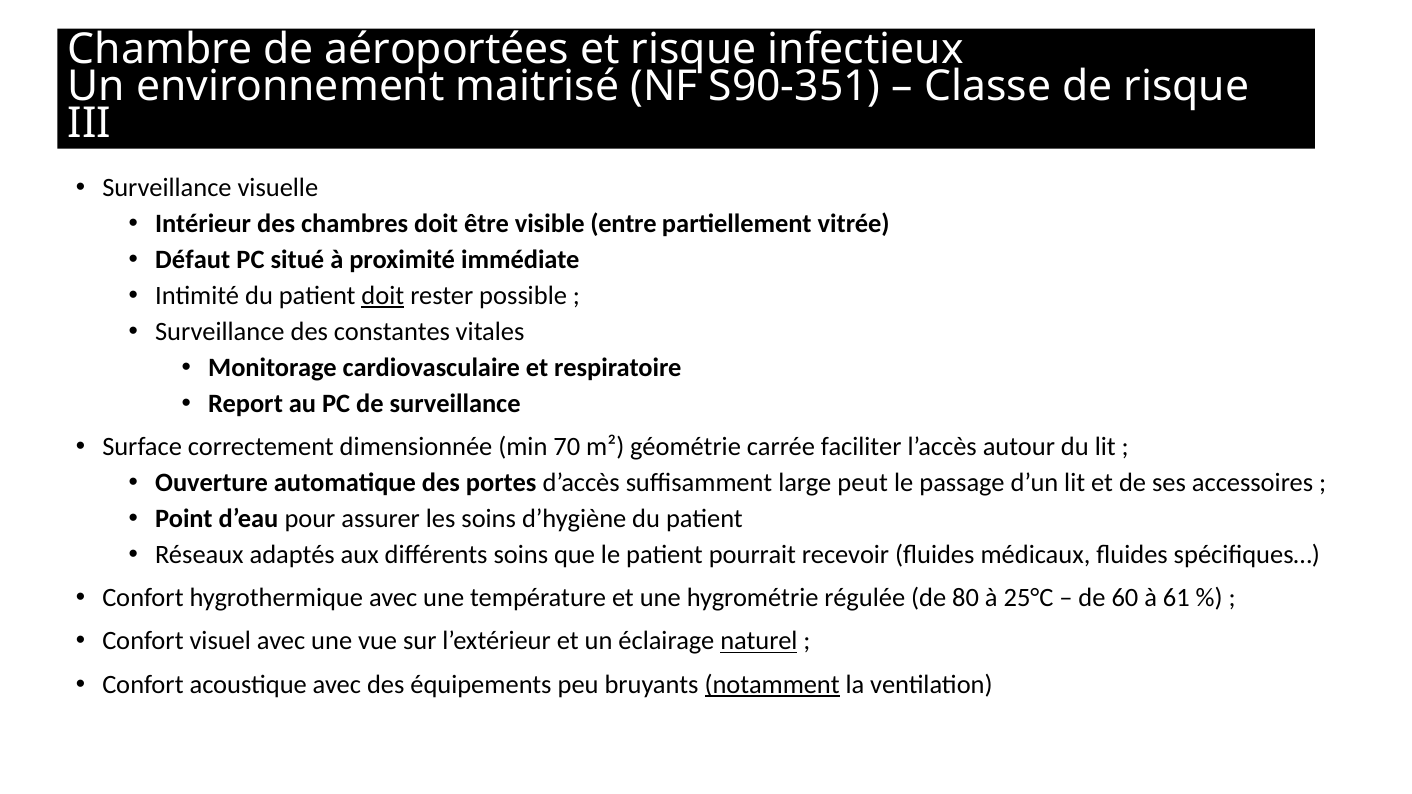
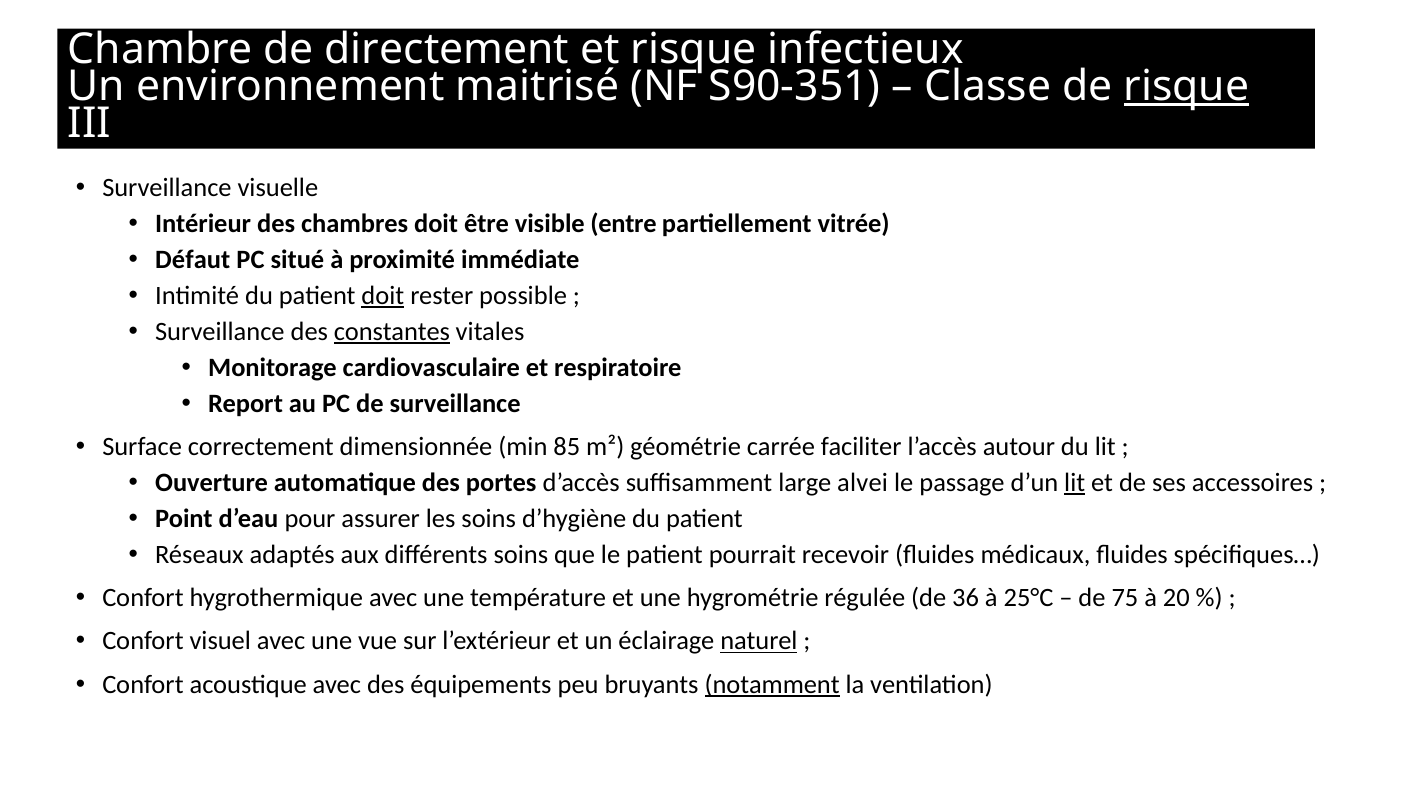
aéroportées: aéroportées -> directement (447, 49)
risque underline: none -> present (1186, 86)
constantes underline: none -> present (392, 332)
70: 70 -> 85 (567, 447)
peut: peut -> alvei (863, 483)
lit underline: none -> present (1075, 483)
80: 80 -> 36 (966, 598)
60: 60 -> 75 (1125, 598)
61: 61 -> 20 (1176, 598)
